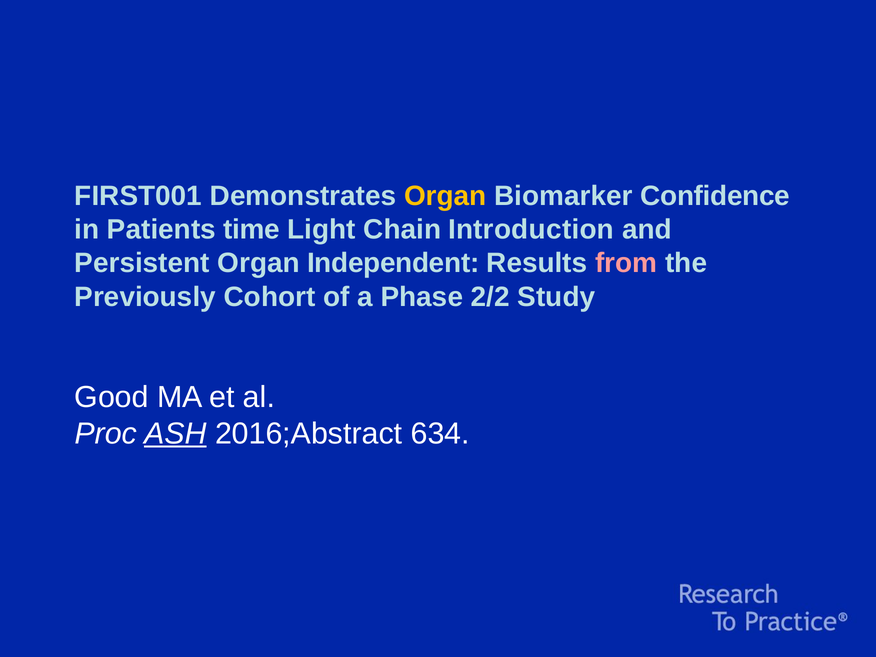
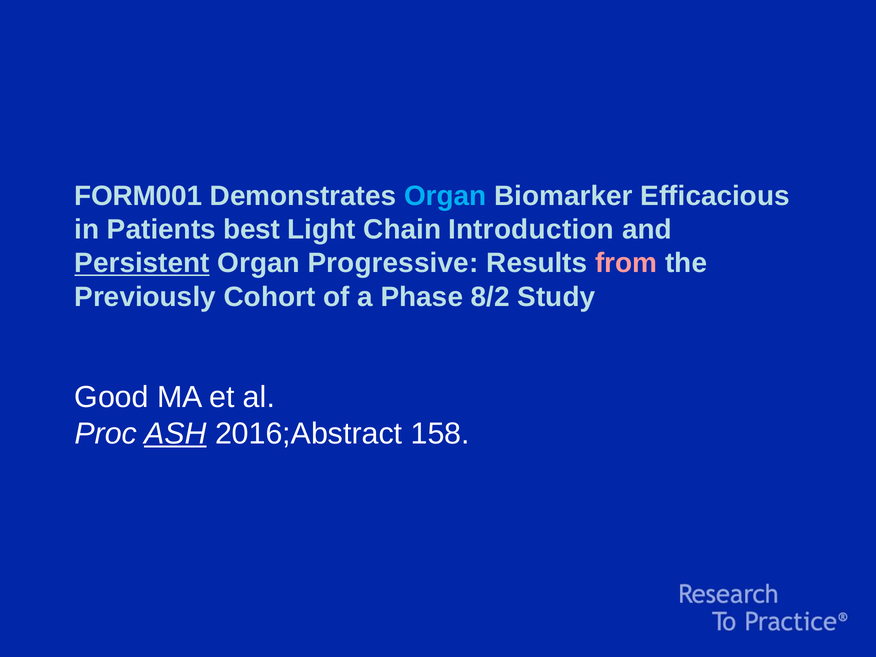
FIRST001: FIRST001 -> FORM001 (138, 196)
Organ colour: yellow -> light blue (445, 196)
Confidence: Confidence -> Efficacious (715, 196)
time: time -> best (252, 230)
Persistent underline: none -> present (142, 263)
Independent: Independent -> Progressive (393, 263)
2/2: 2/2 -> 8/2 (490, 297)
634: 634 -> 158 (440, 434)
